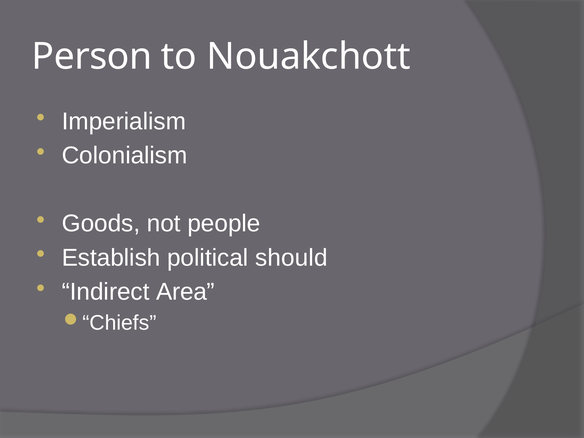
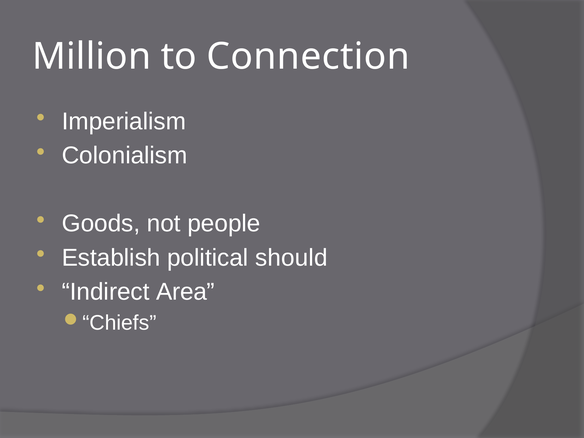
Person: Person -> Million (92, 57)
Nouakchott: Nouakchott -> Connection (308, 57)
